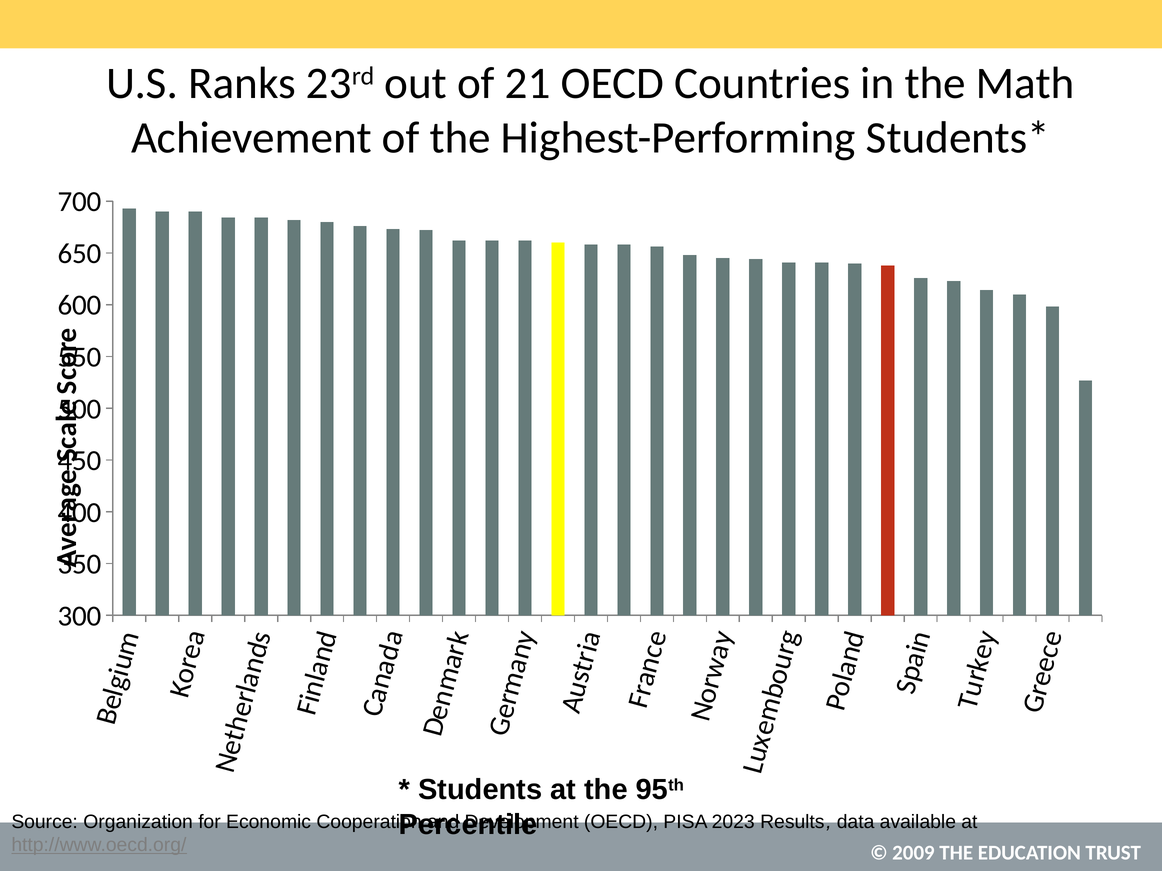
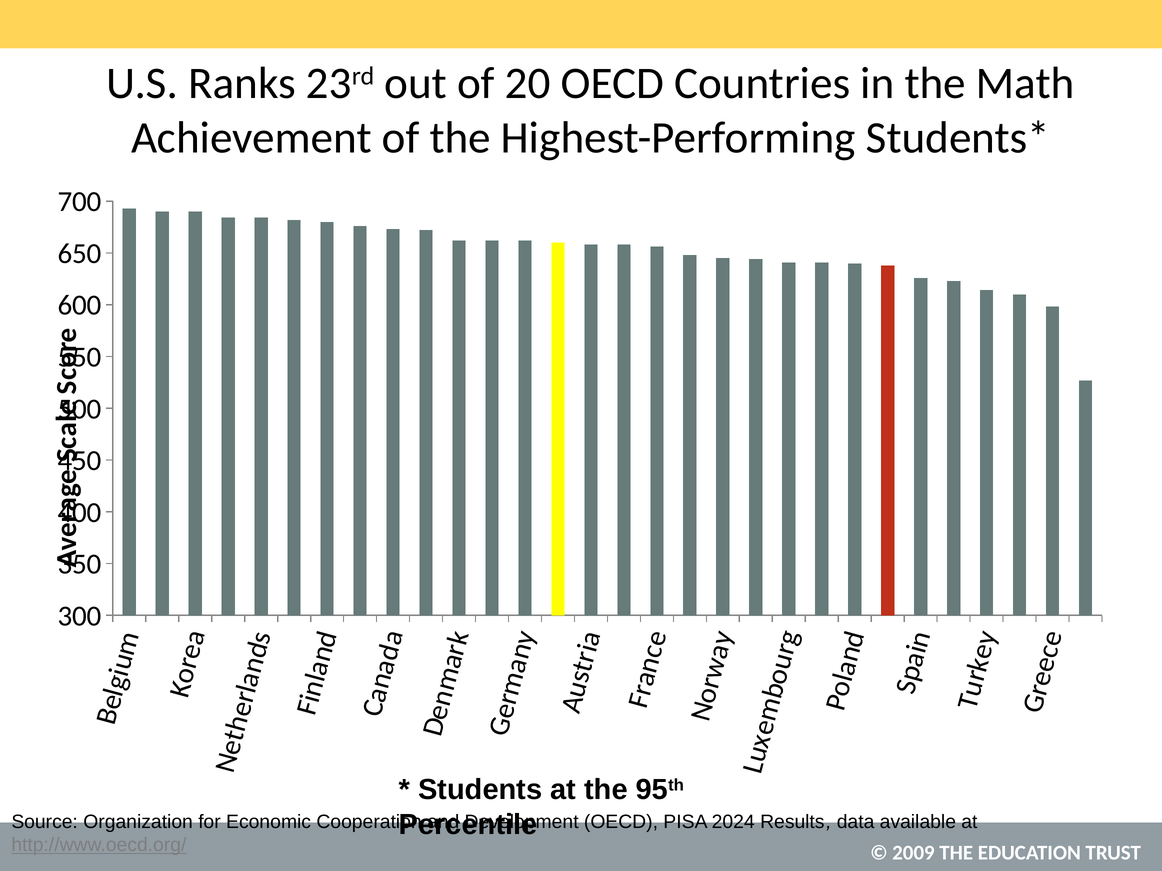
21: 21 -> 20 (528, 84)
2023: 2023 -> 2024 (733, 822)
